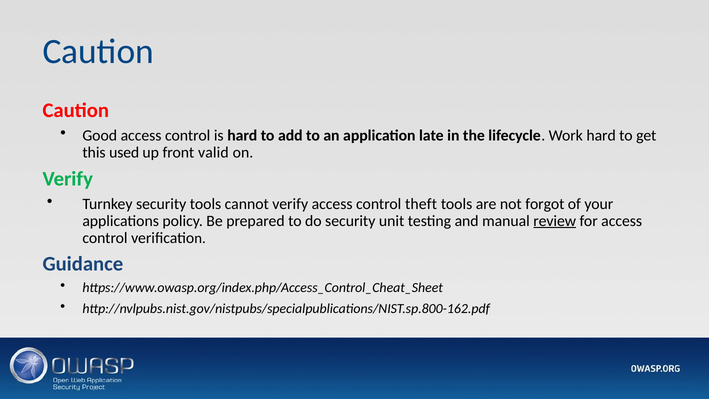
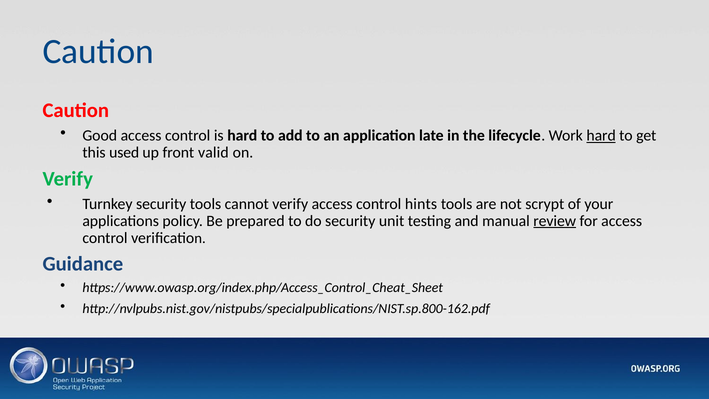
hard underline: none -> present (601, 135)
theft: theft -> hints (421, 204)
forgot: forgot -> scrypt (545, 204)
